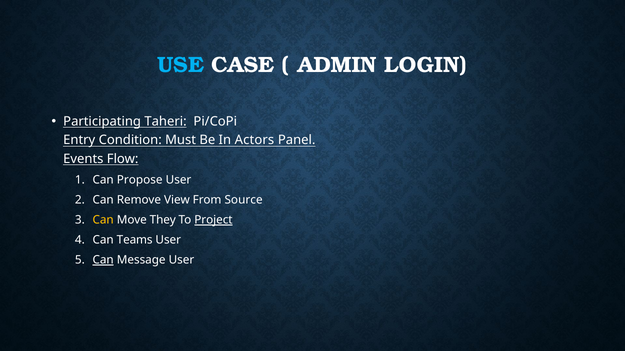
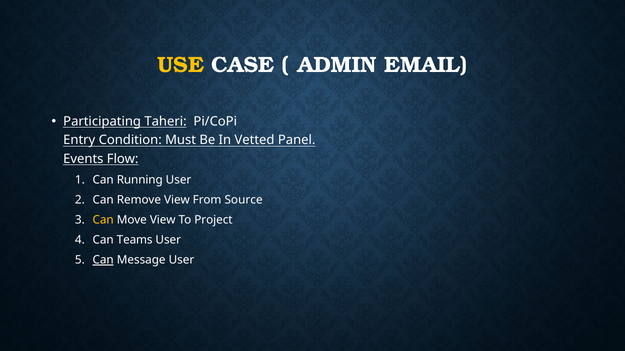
USE colour: light blue -> yellow (181, 65)
LOGIN: LOGIN -> EMAIL (426, 65)
Actors: Actors -> Vetted (255, 140)
Propose: Propose -> Running (140, 180)
Move They: They -> View (163, 220)
Project underline: present -> none (213, 220)
